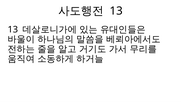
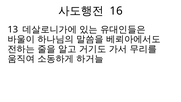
13: 13 -> 16 (116, 11)
